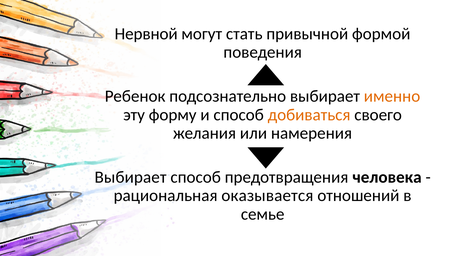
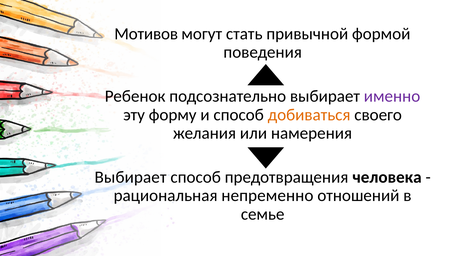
Нервной: Нервной -> Мотивов (146, 34)
именно colour: orange -> purple (392, 96)
оказывается: оказывается -> непременно (267, 196)
